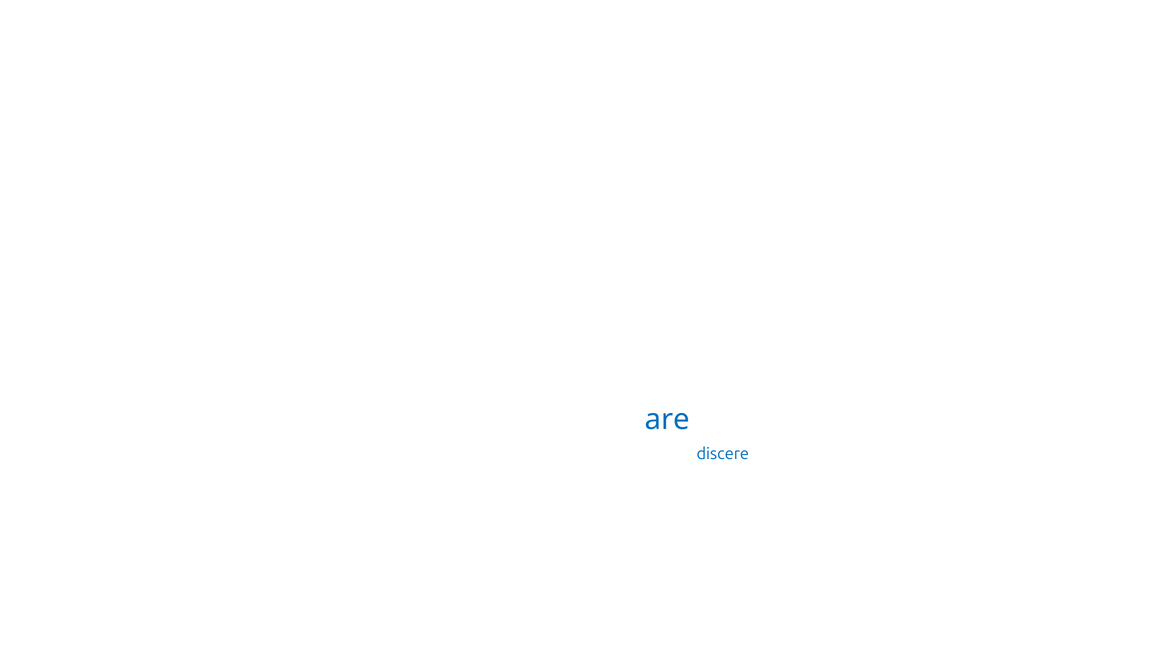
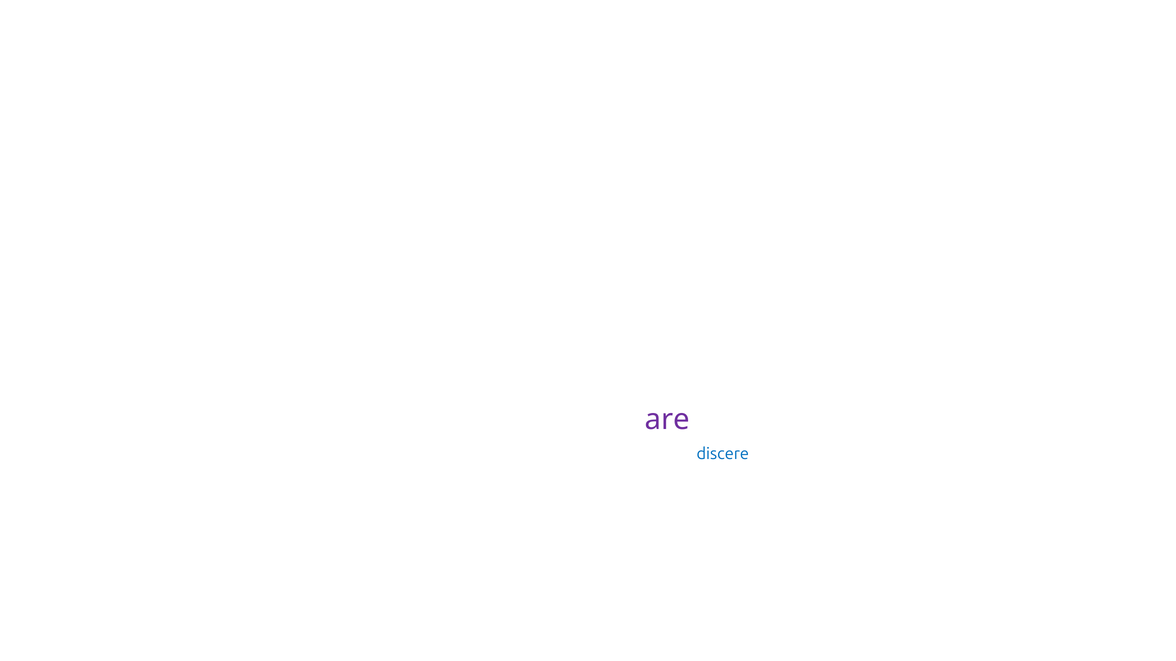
are colour: blue -> purple (667, 420)
